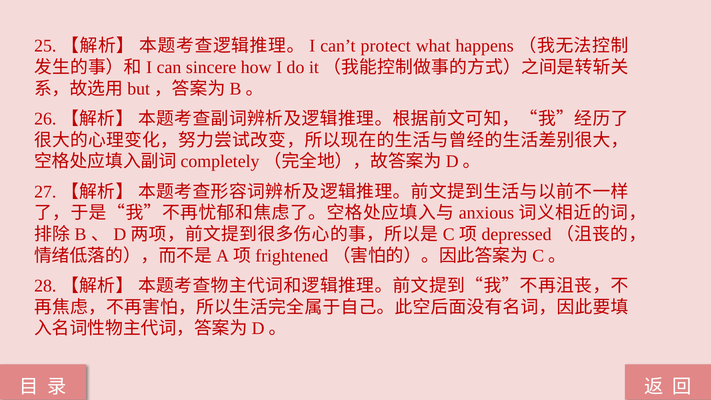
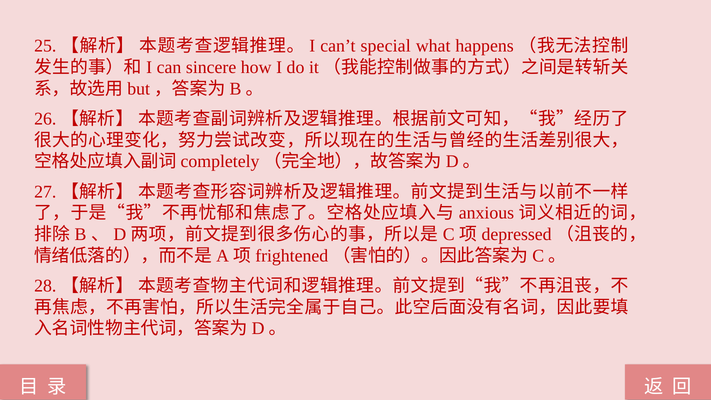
protect: protect -> special (386, 46)
